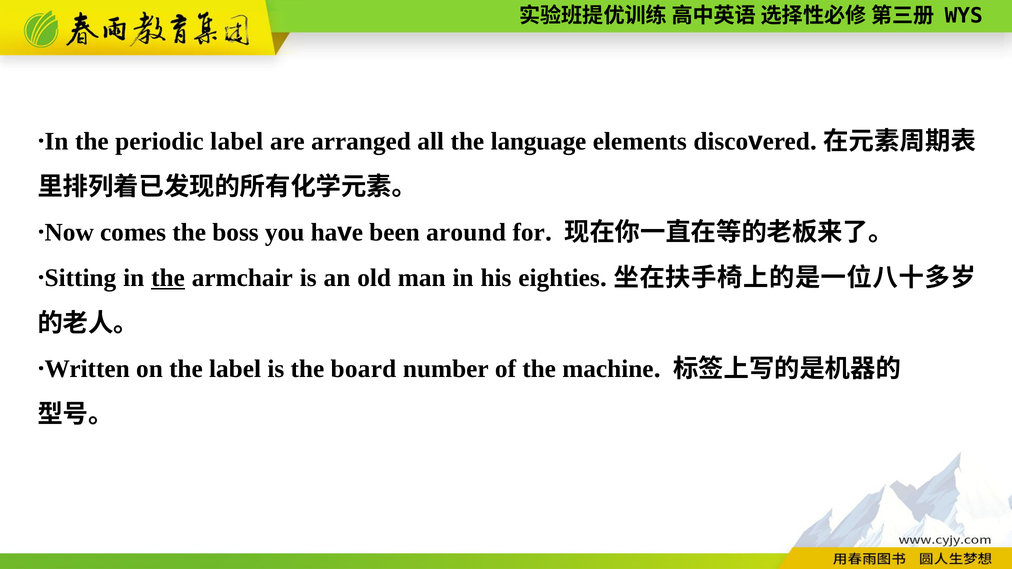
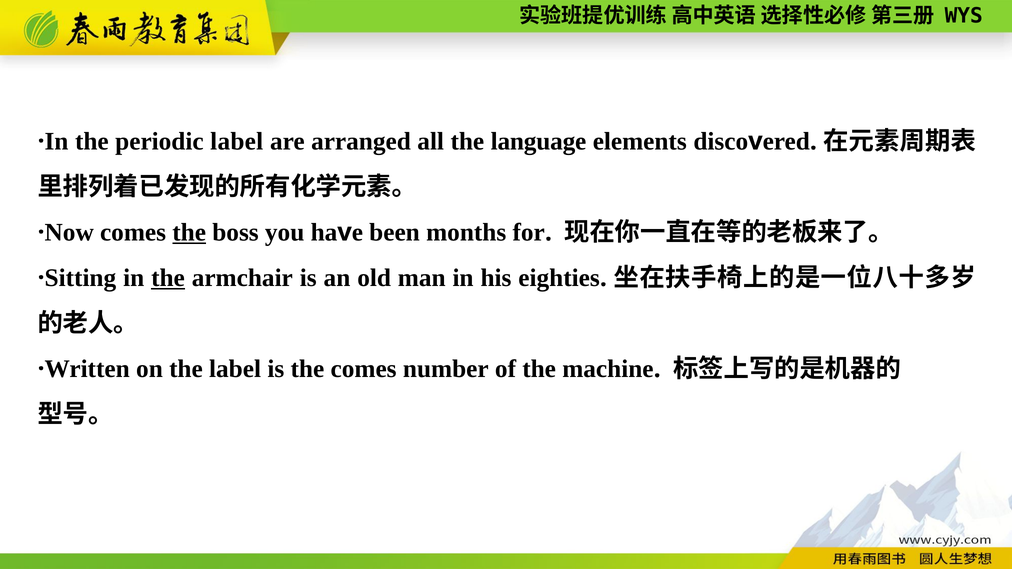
the underline: none -> present (189, 232)
around: around -> months (466, 232)
the board: board -> comes (364, 369)
